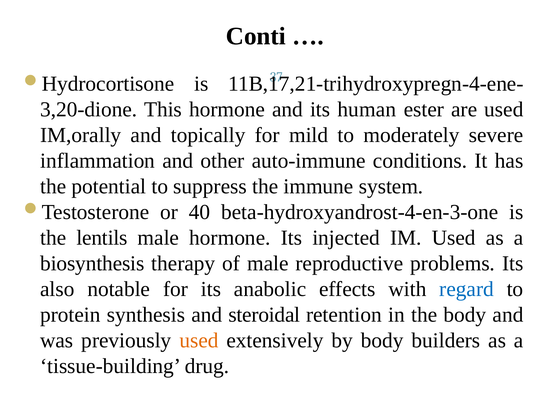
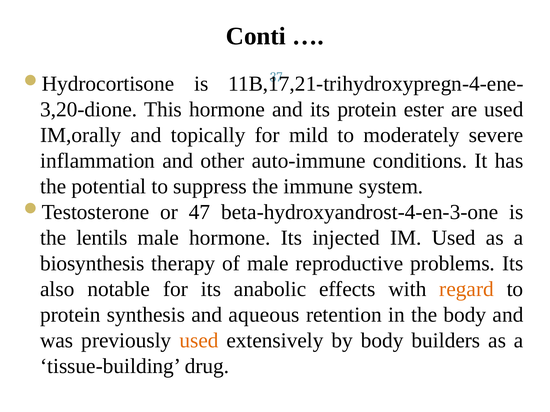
its human: human -> protein (367, 110)
40: 40 -> 47 (200, 212)
regard colour: blue -> orange (467, 289)
steroidal: steroidal -> aqueous (264, 315)
